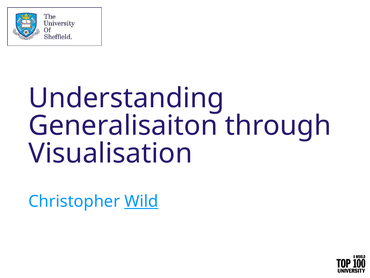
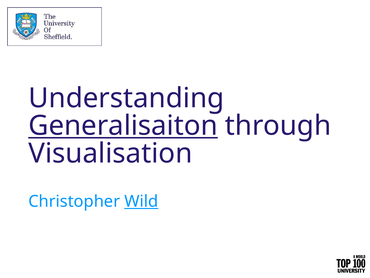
Generalisaiton underline: none -> present (123, 126)
